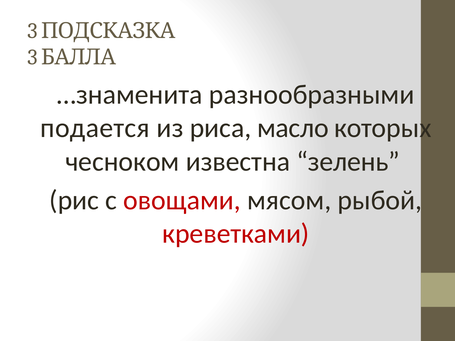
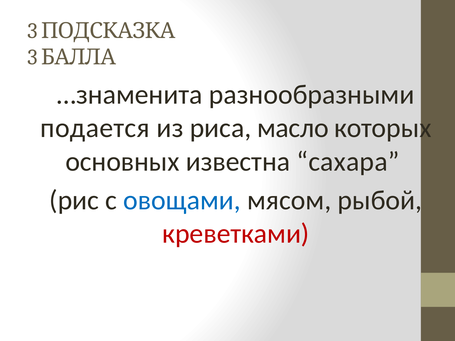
чесноком: чесноком -> основных (122, 162)
зелень: зелень -> сахара (348, 162)
овощами colour: red -> blue (182, 201)
